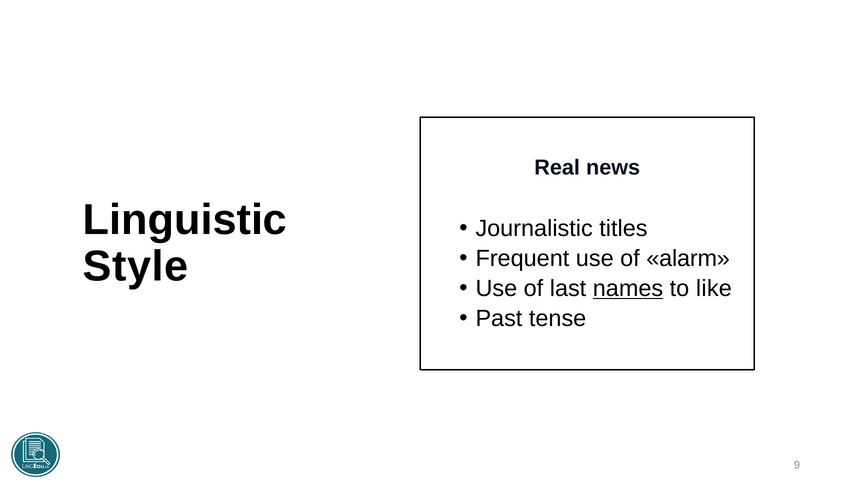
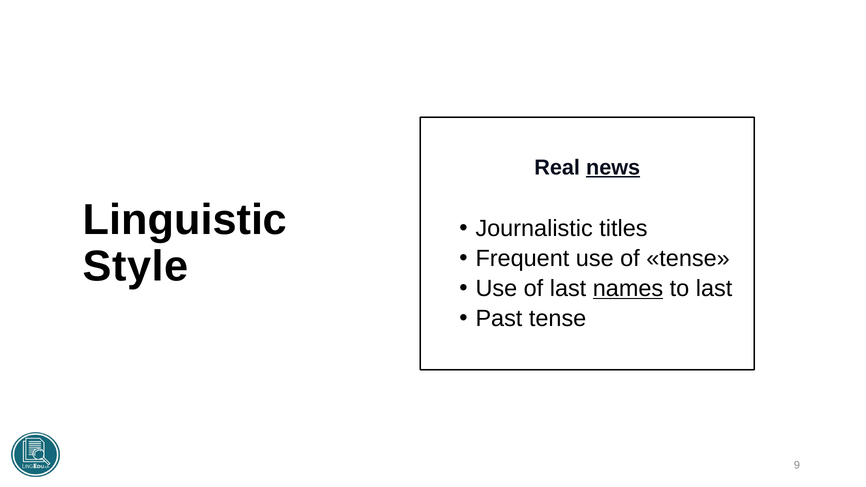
news underline: none -> present (613, 167)
of alarm: alarm -> tense (688, 259)
to like: like -> last (714, 288)
